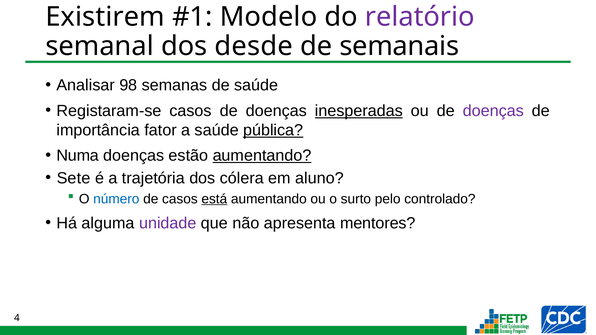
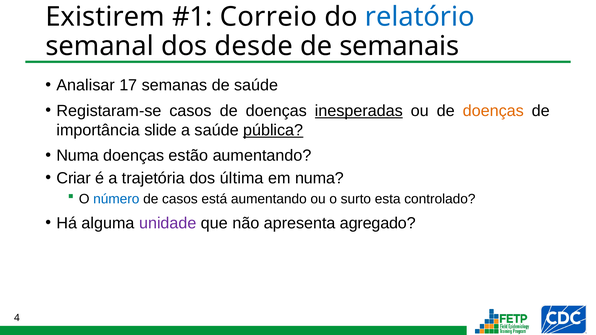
Modelo: Modelo -> Correio (268, 17)
relatório colour: purple -> blue (420, 17)
98: 98 -> 17 (128, 85)
doenças colour: purple -> orange (493, 111)
fator: fator -> slide (161, 130)
aumentando underline: present -> none (262, 156)
Sete: Sete -> Criar (74, 178)
cólera: cólera -> última (242, 178)
em aluno: aluno -> numa (320, 178)
está underline: present -> none (214, 199)
pelo: pelo -> esta (388, 199)
mentores: mentores -> agregado (378, 223)
